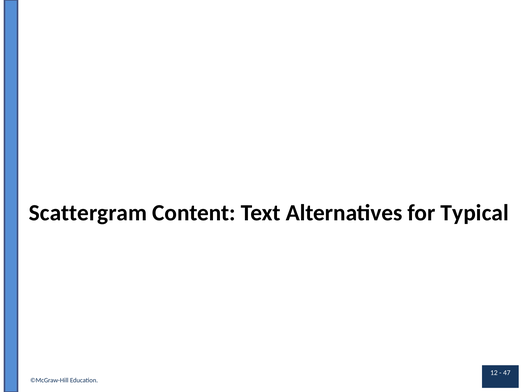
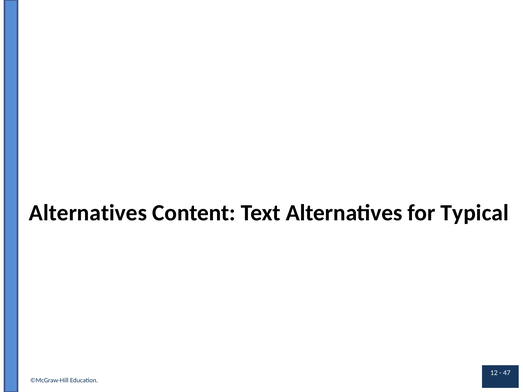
Scattergram: Scattergram -> Alternatives (88, 213)
